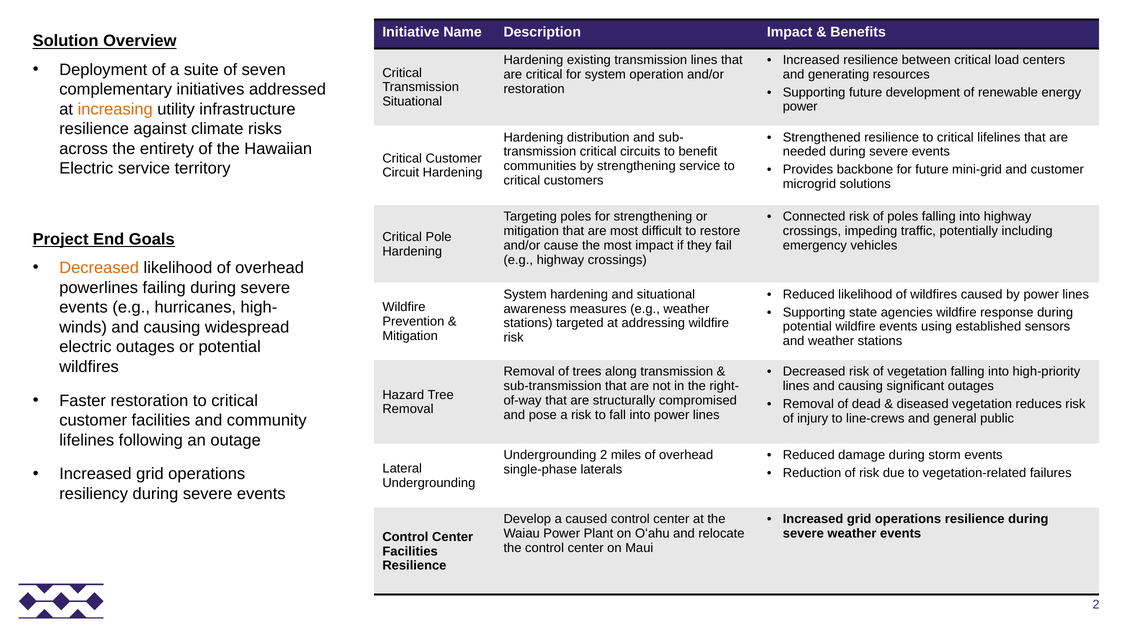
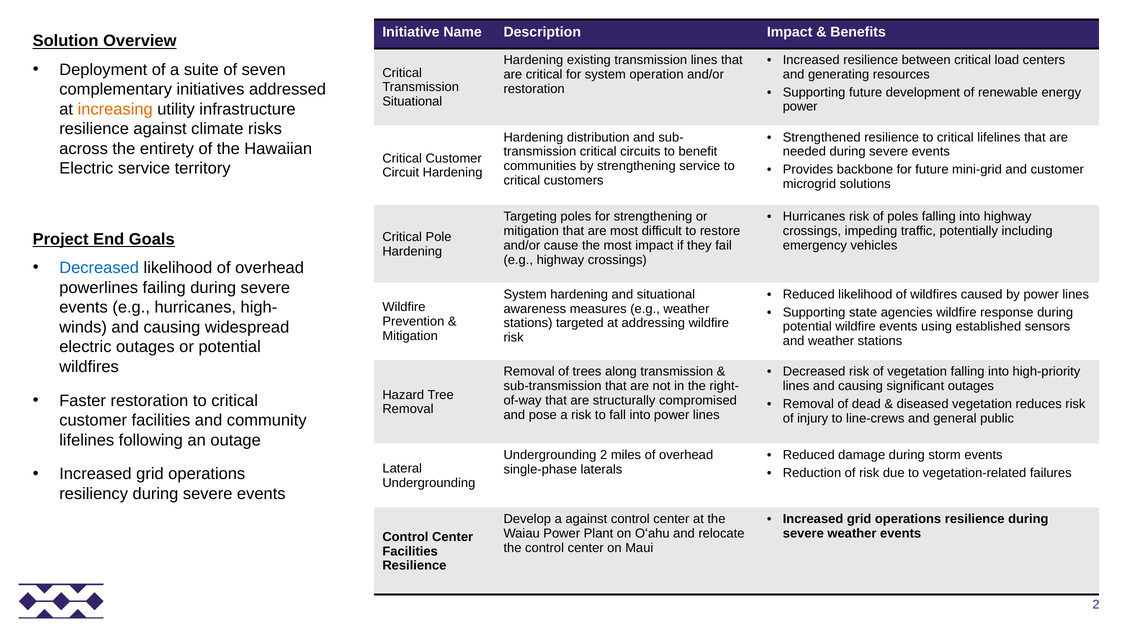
Connected: Connected -> Hurricanes (814, 217)
Decreased colour: orange -> blue (99, 268)
a caused: caused -> against (586, 519)
